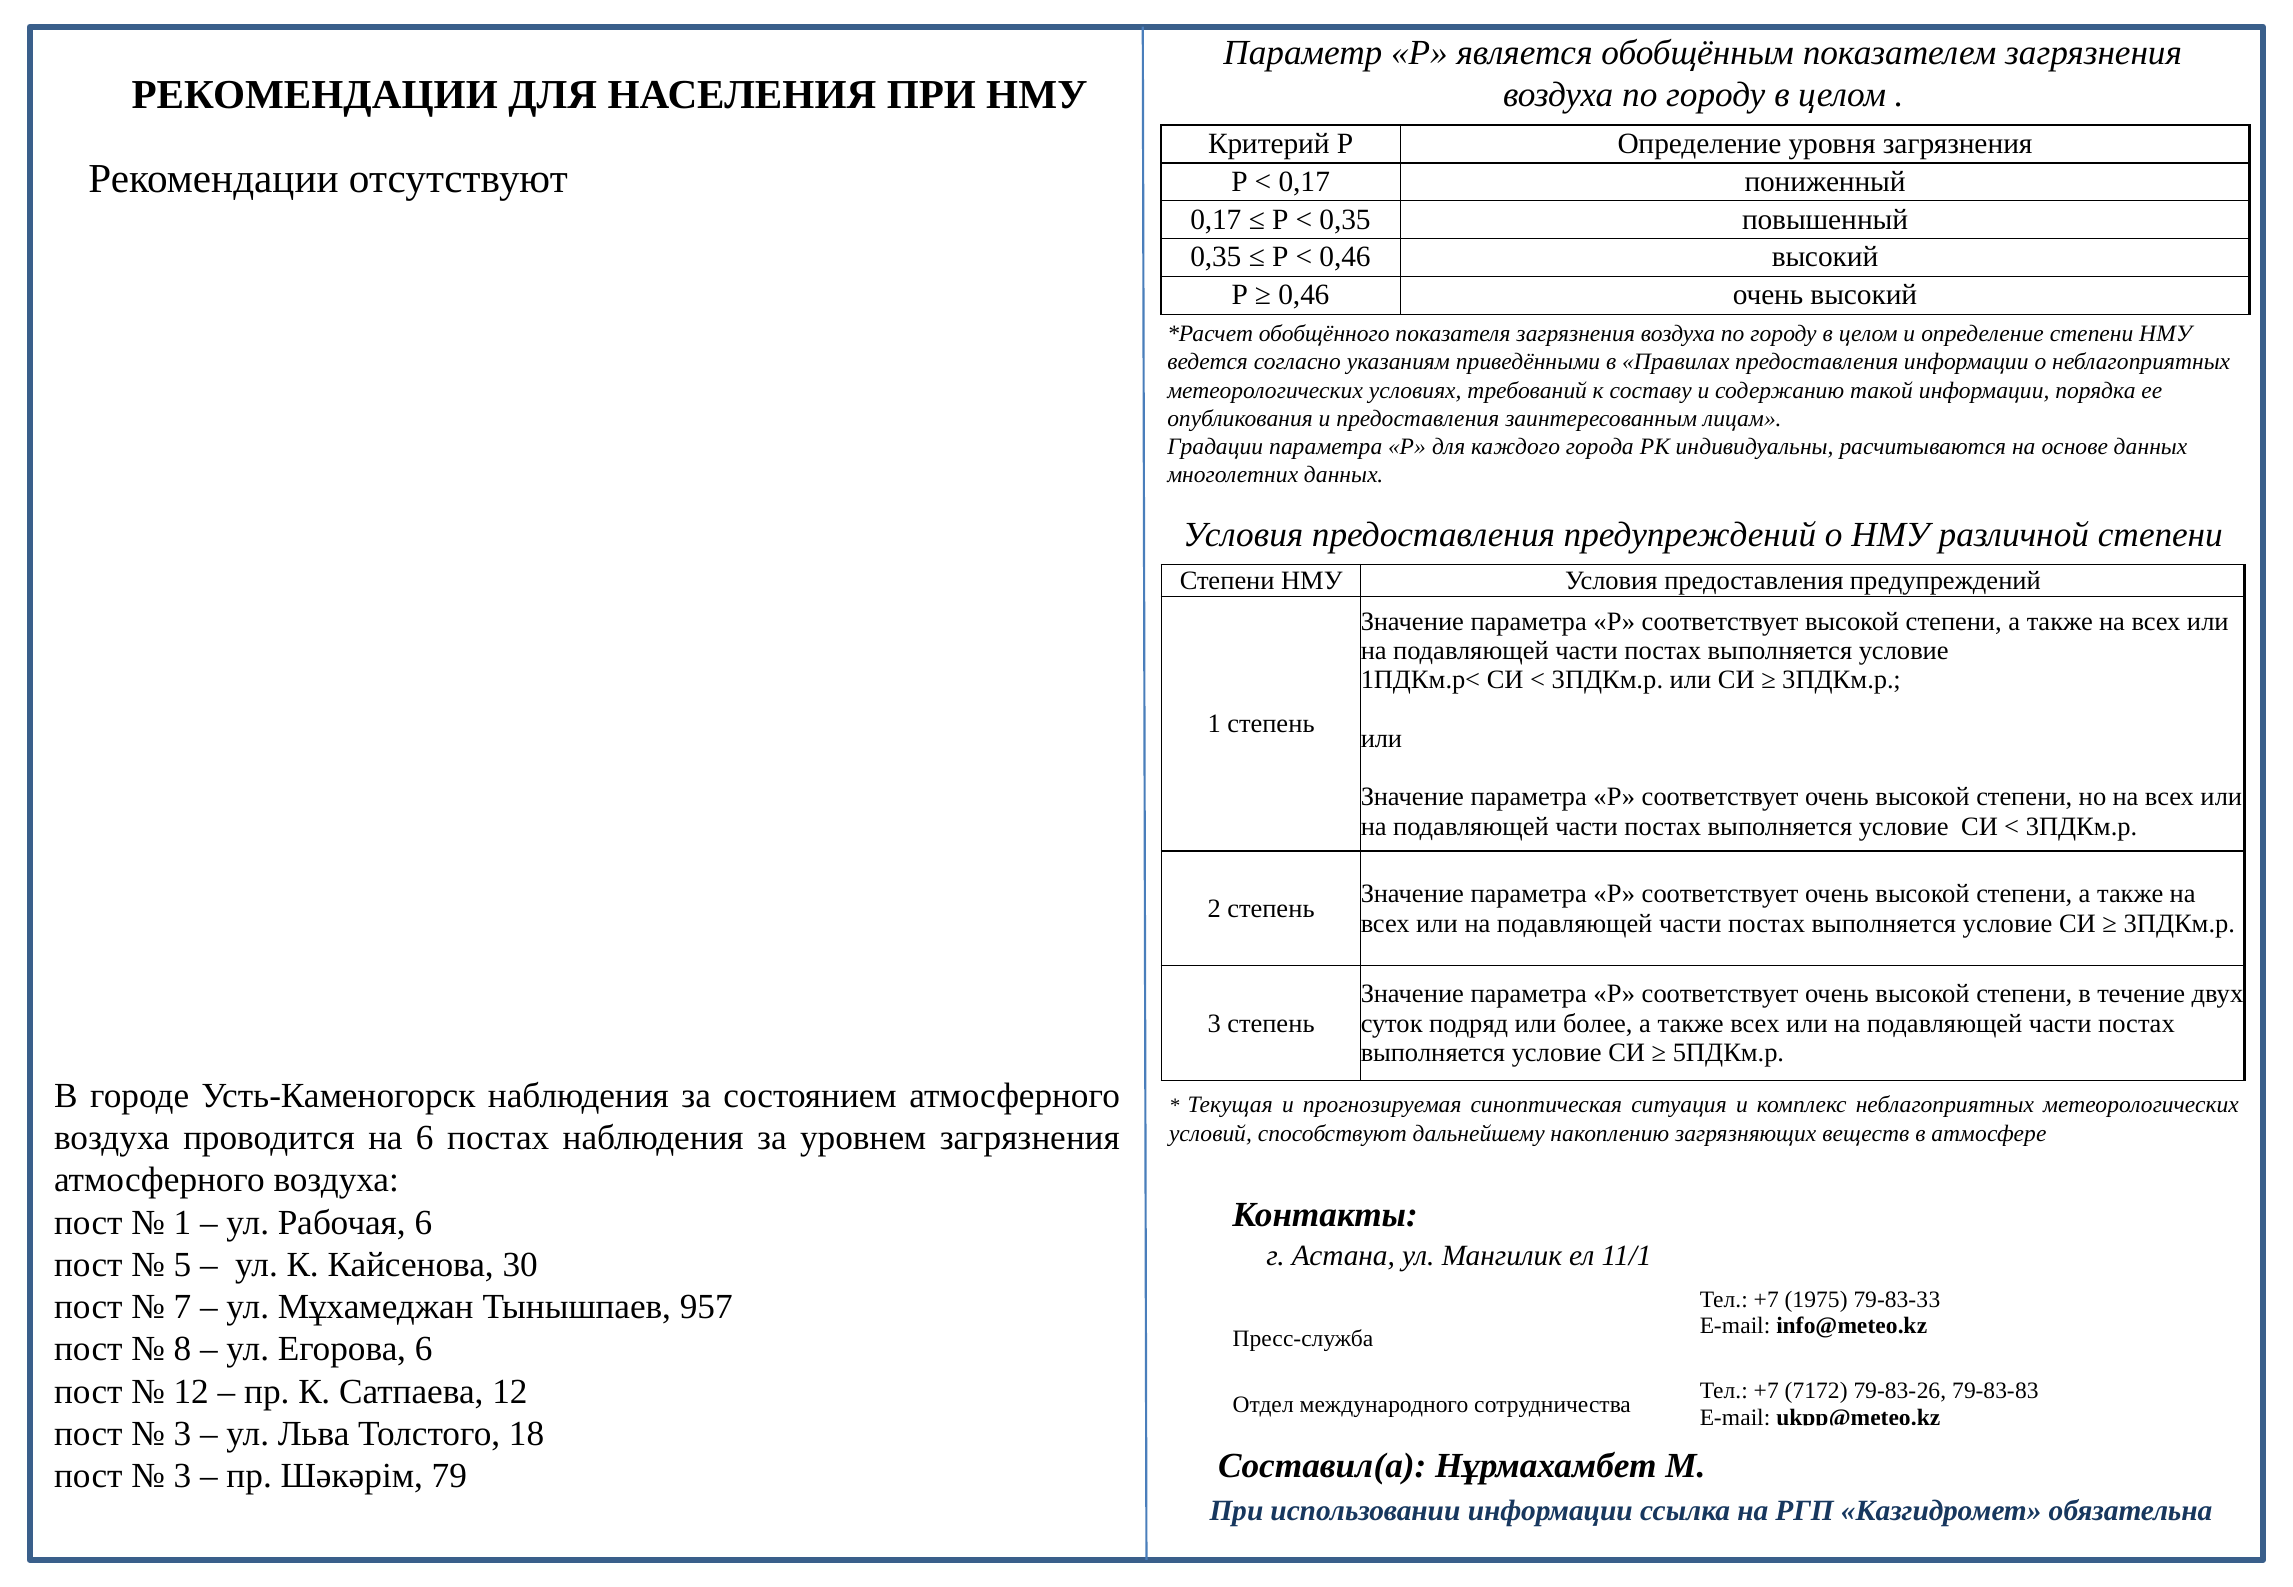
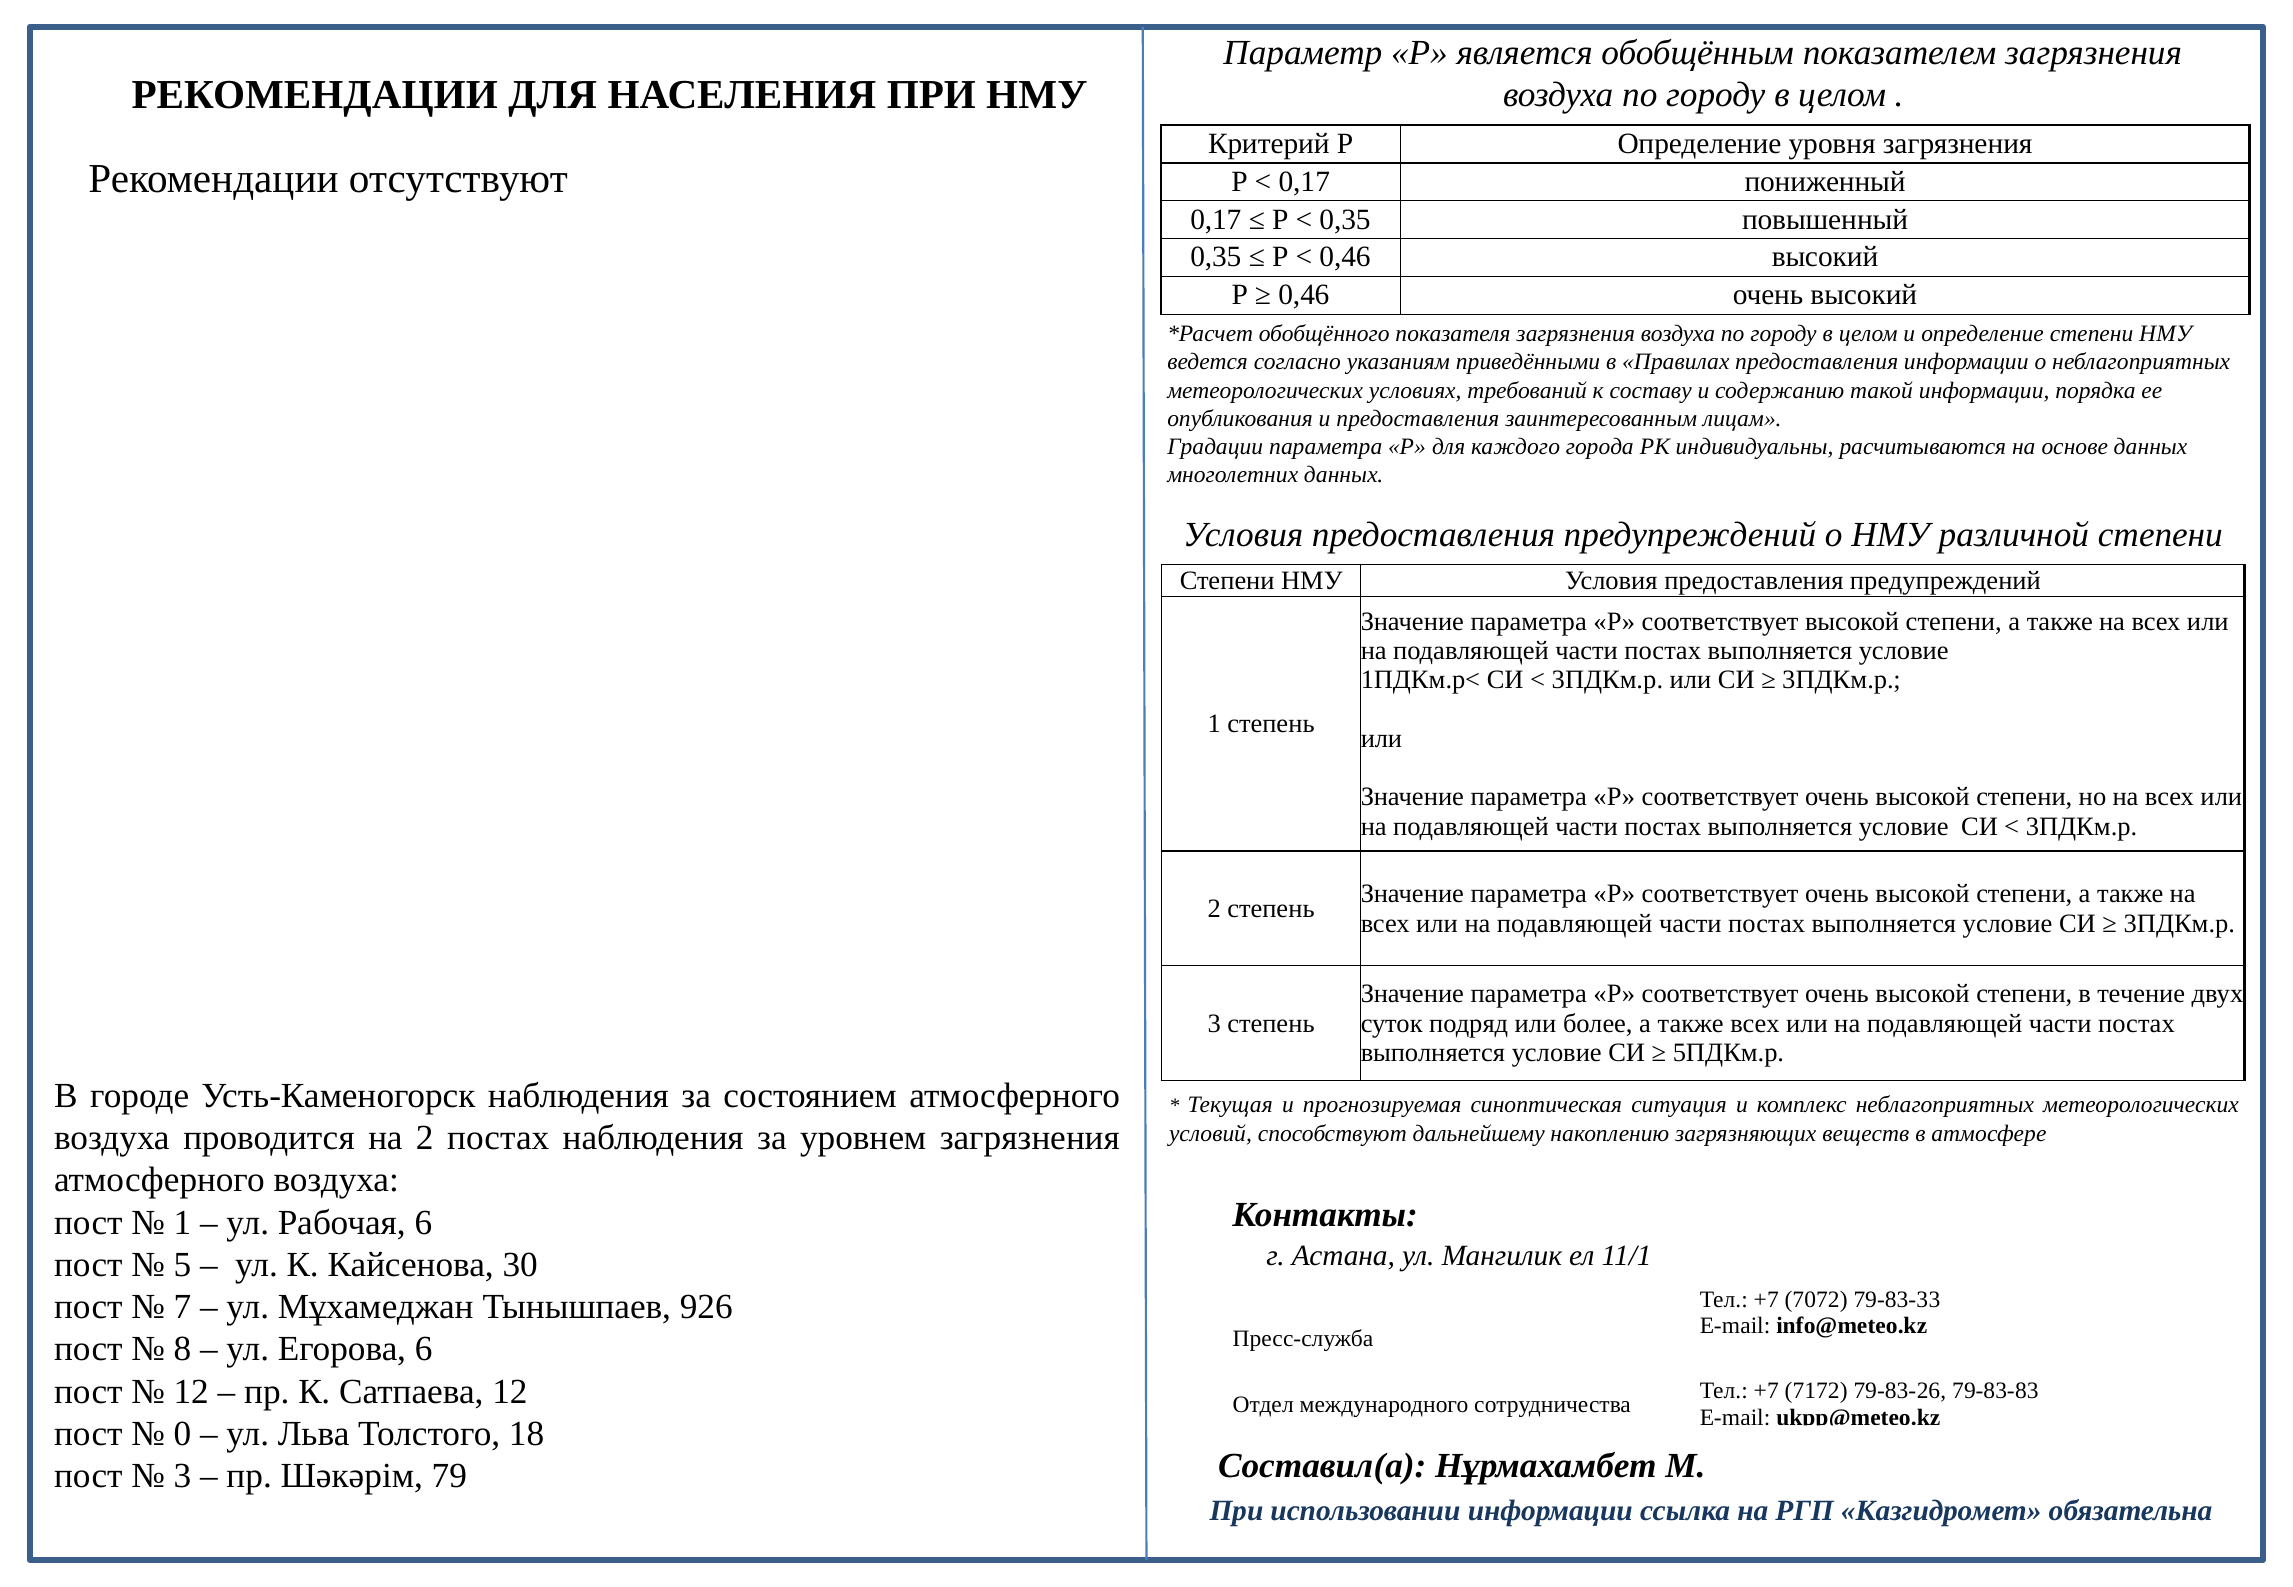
на 6: 6 -> 2 (425, 1138)
1975: 1975 -> 7072 (1816, 1300)
957: 957 -> 926 (706, 1307)
3: 3 -> 0 (182, 1434)
